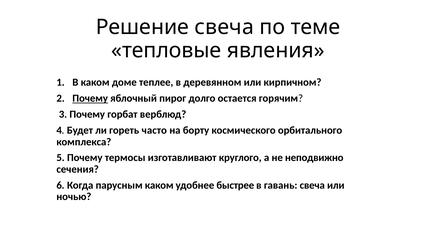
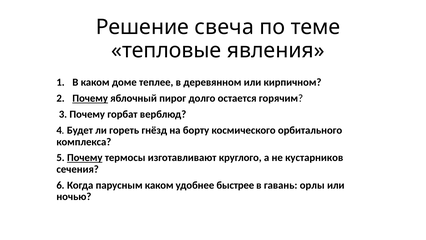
часто: часто -> гнёзд (154, 130)
Почему underline: none -> present (85, 158)
неподвижно: неподвижно -> кустарников (314, 158)
гавань свеча: свеча -> орлы (312, 185)
